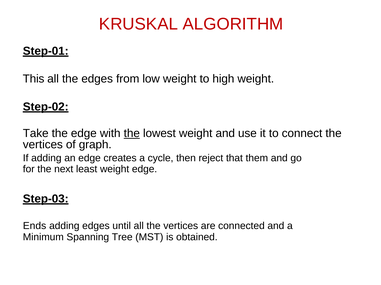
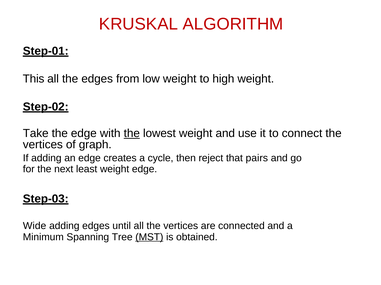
them: them -> pairs (257, 159)
Ends: Ends -> Wide (35, 226)
MST underline: none -> present (149, 238)
